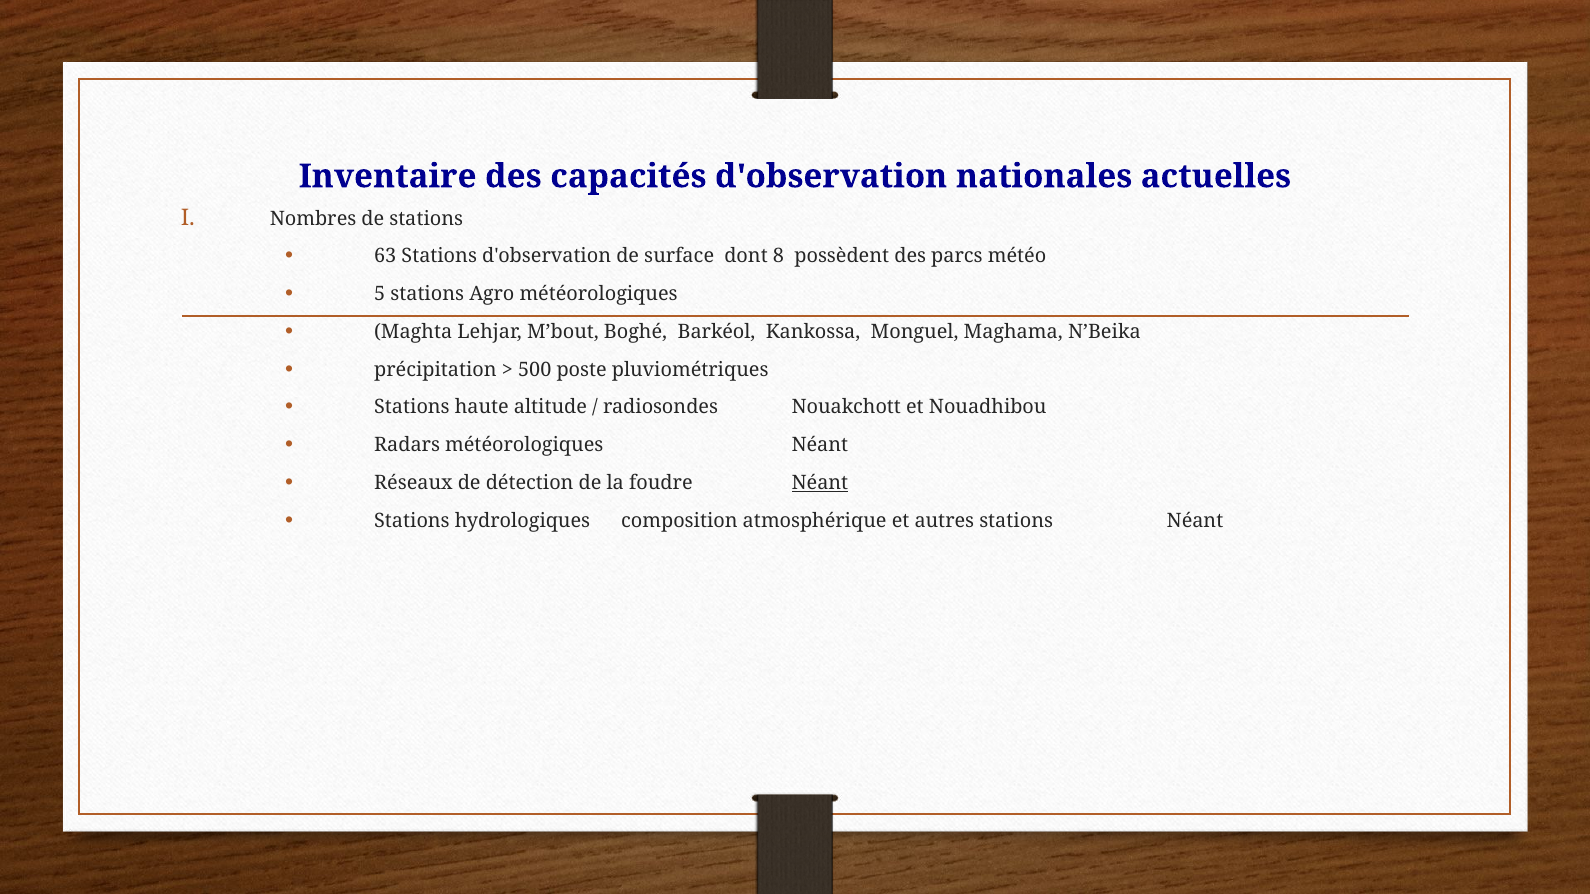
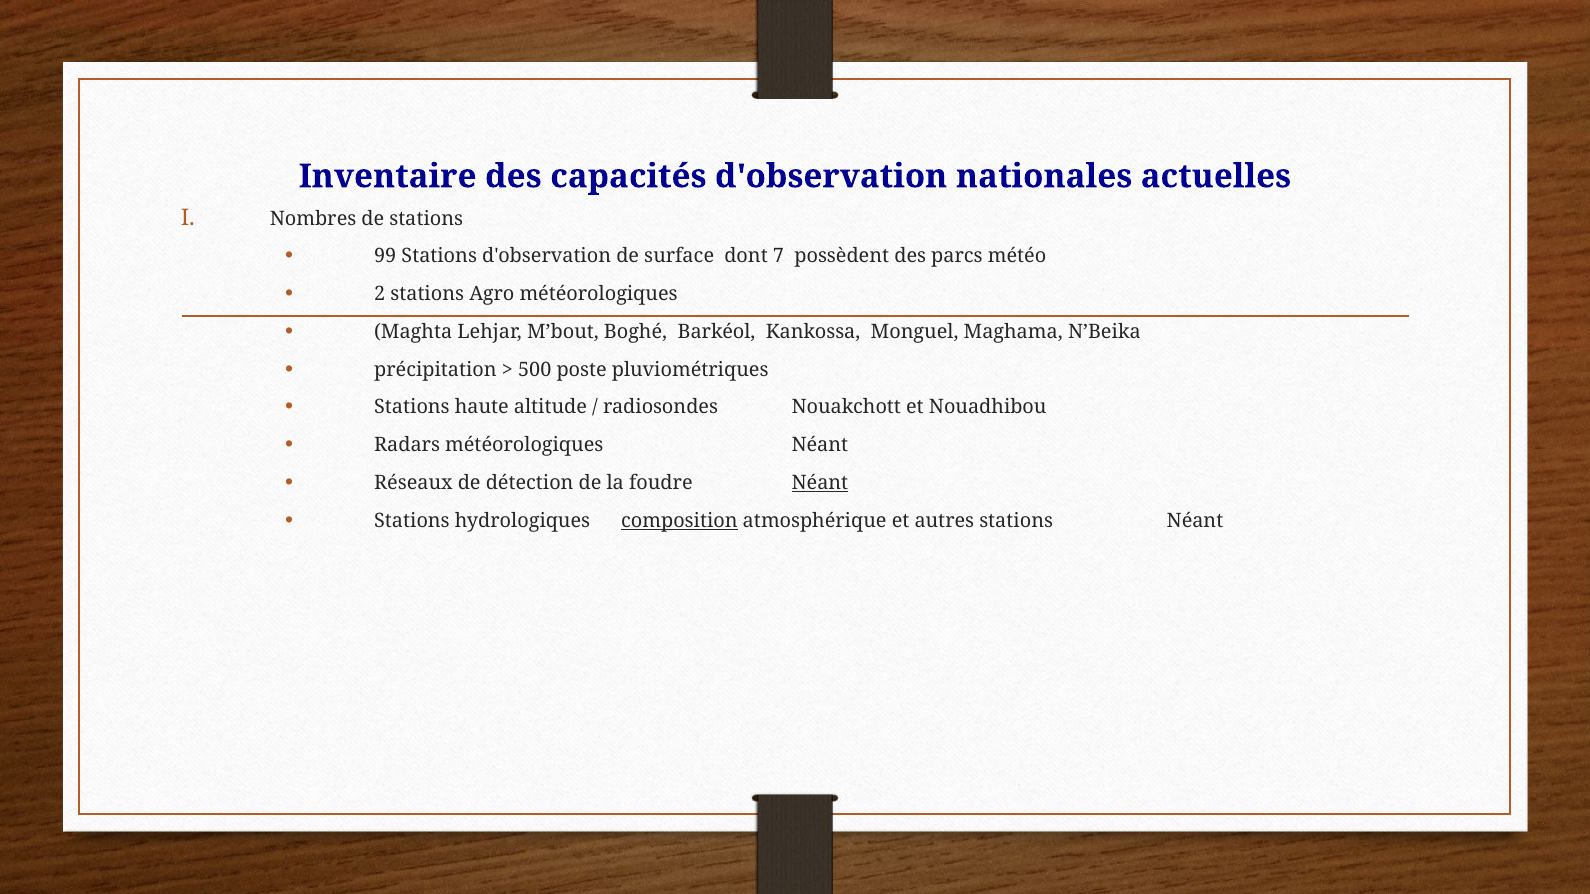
63: 63 -> 99 (385, 256)
8: 8 -> 7 (779, 256)
5: 5 -> 2 (380, 294)
composition underline: none -> present (679, 521)
